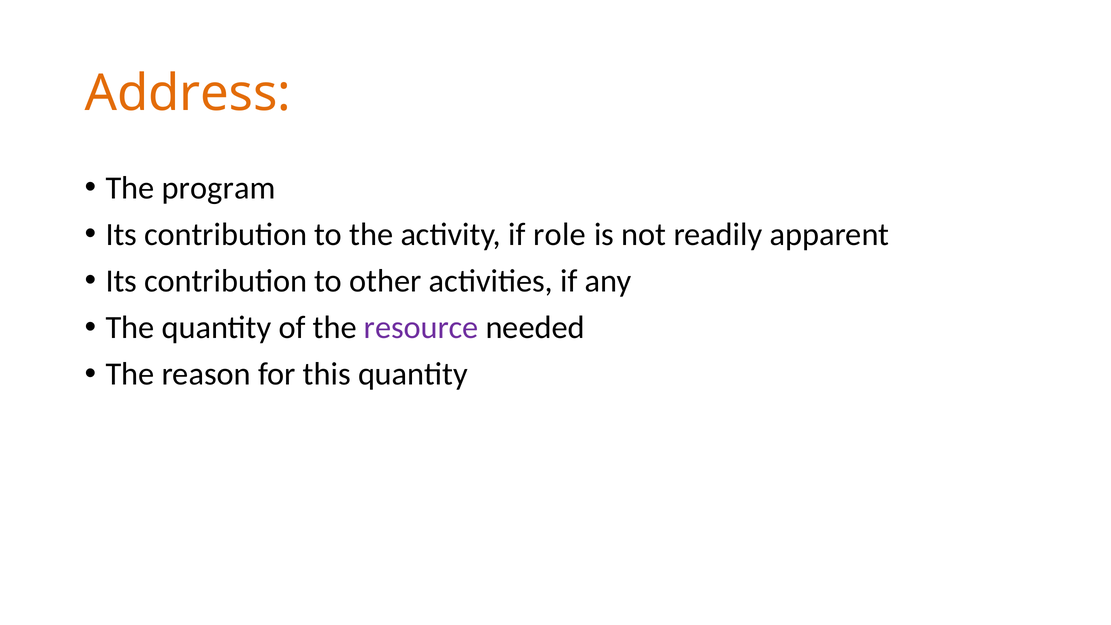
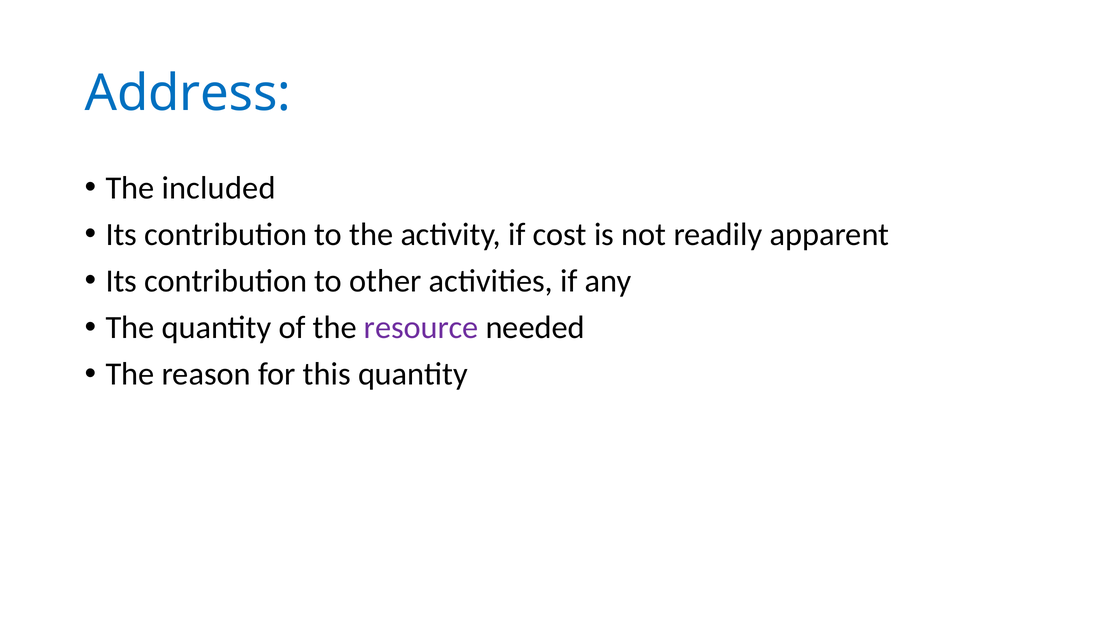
Address colour: orange -> blue (188, 93)
program: program -> included (219, 188)
role: role -> cost (560, 234)
